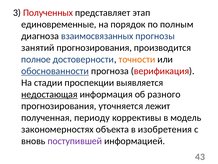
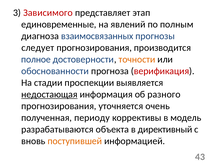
Полученных: Полученных -> Зависимого (48, 13)
порядок: порядок -> явлений (128, 24)
занятий: занятий -> следует (38, 48)
обоснованности underline: present -> none (55, 71)
лежит: лежит -> очень (158, 106)
закономерностях: закономерностях -> разрабатываются (57, 129)
изобретения: изобретения -> директивный (165, 129)
поступившей colour: purple -> orange (75, 141)
